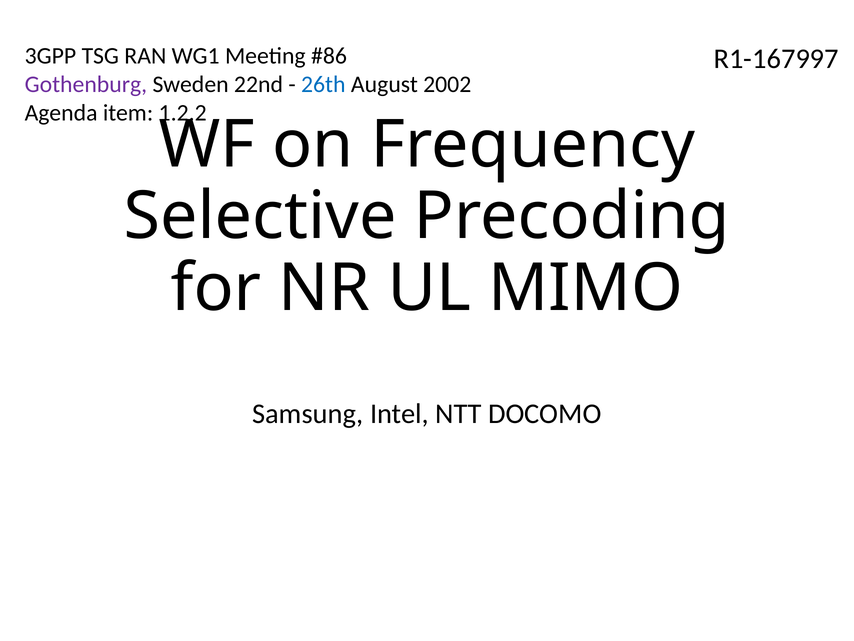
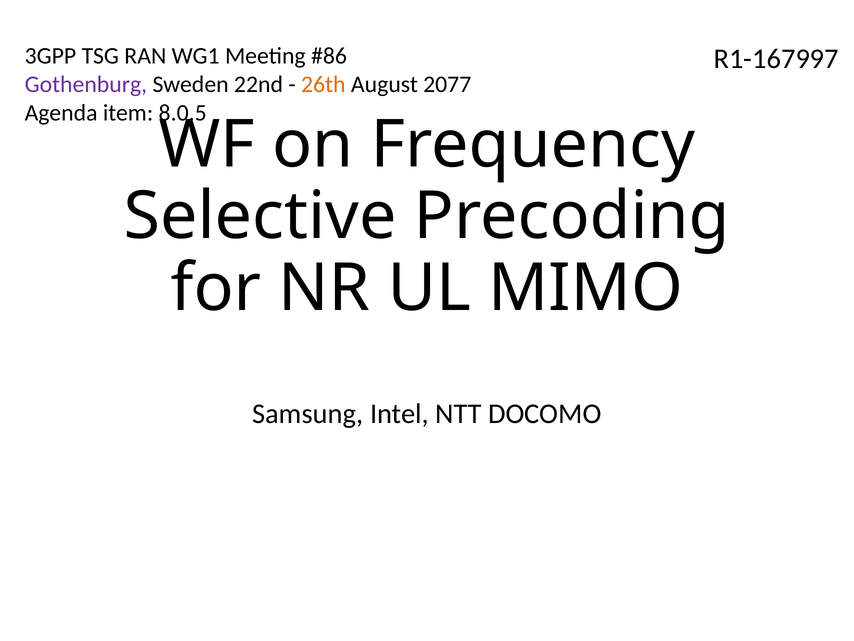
26th colour: blue -> orange (323, 84)
2002: 2002 -> 2077 (447, 84)
1.2.2: 1.2.2 -> 8.0.5 (183, 113)
